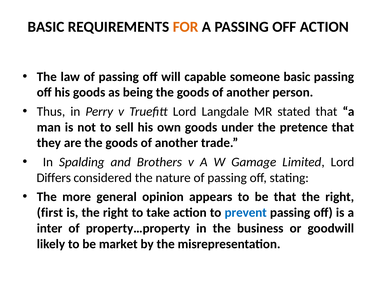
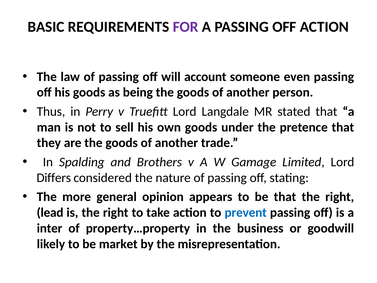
FOR colour: orange -> purple (186, 27)
capable: capable -> account (205, 77)
someone basic: basic -> even (297, 77)
first: first -> lead (50, 212)
